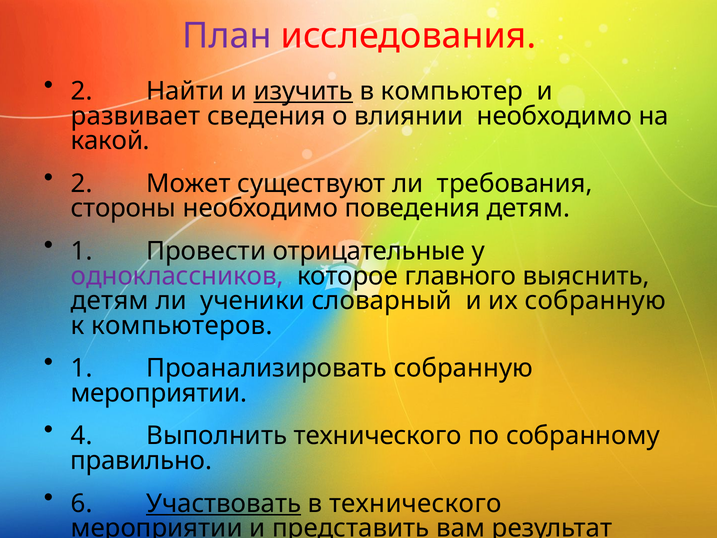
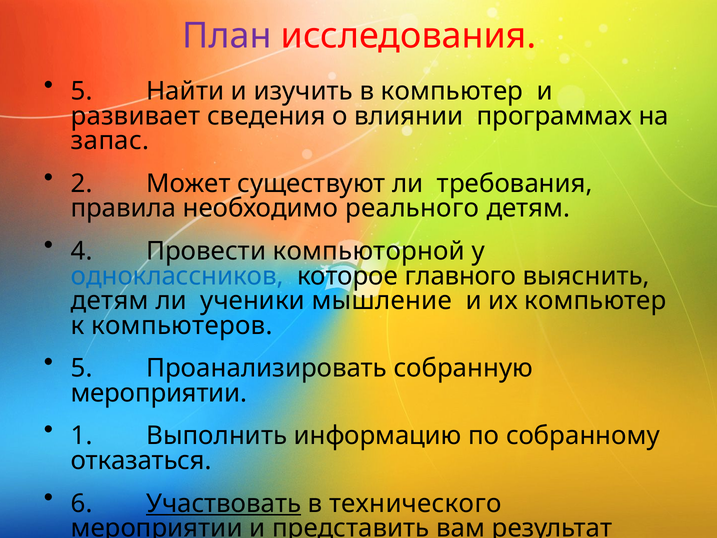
2: 2 -> 5 (82, 91)
изучить underline: present -> none (303, 91)
влиянии необходимо: необходимо -> программах (554, 116)
какой: какой -> запас (110, 141)
стороны: стороны -> правила (123, 208)
поведения: поведения -> реального (412, 208)
1: 1 -> 4 (82, 251)
отрицательные: отрицательные -> компьюторной (369, 251)
одноклассников colour: purple -> blue (177, 276)
словарный: словарный -> мышление (382, 301)
их собранную: собранную -> компьютер (595, 301)
1: 1 -> 5 (82, 368)
4: 4 -> 1 (82, 436)
Выполнить технического: технического -> информацию (378, 436)
правильно: правильно -> отказаться (141, 461)
